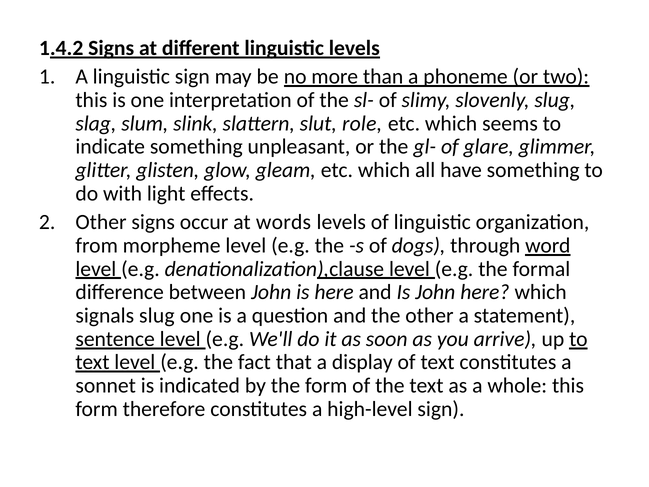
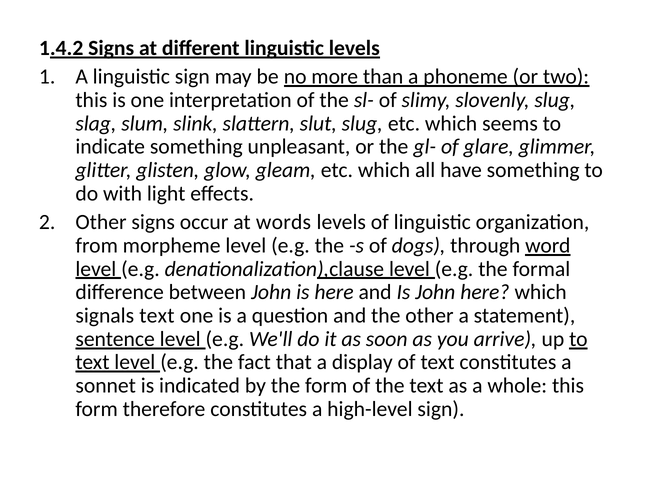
slut role: role -> slug (362, 123)
signals slug: slug -> text (157, 315)
